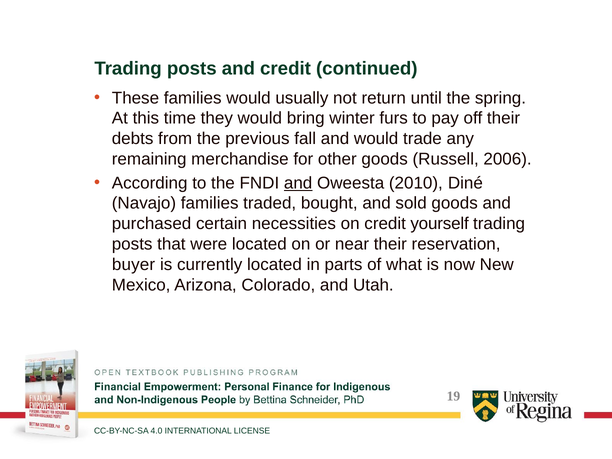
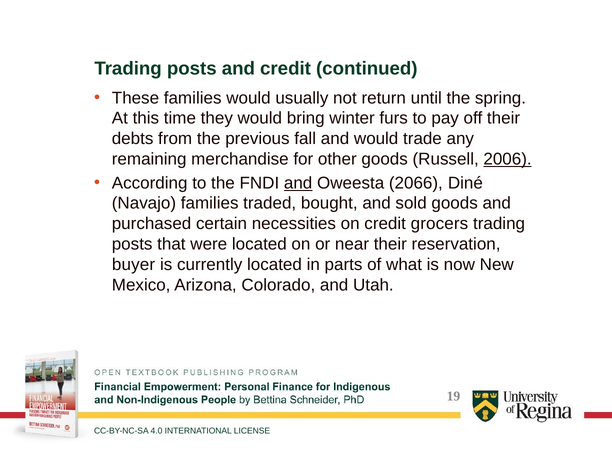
2006 underline: none -> present (508, 159)
2010: 2010 -> 2066 (416, 183)
yourself: yourself -> grocers (439, 224)
